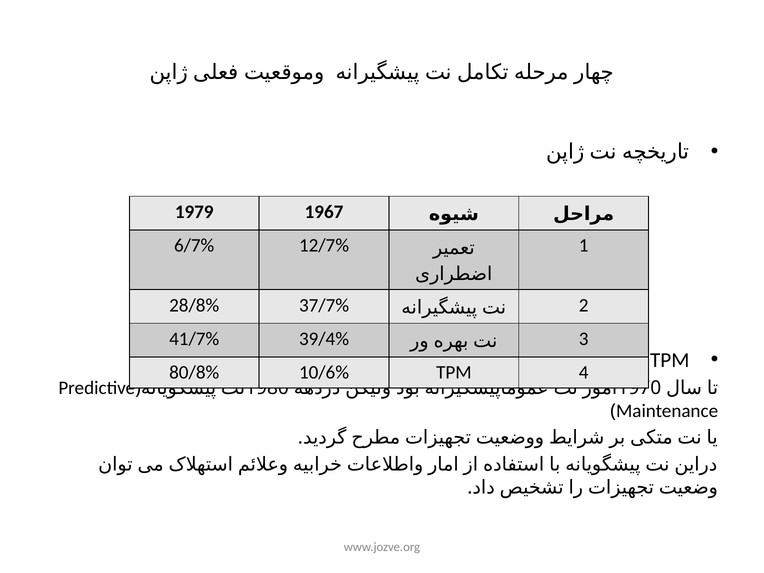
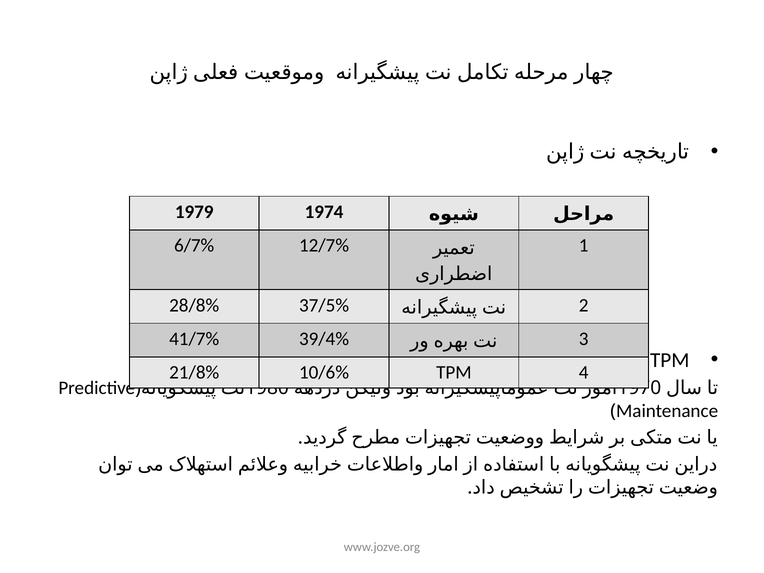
1967: 1967 -> 1974 (324, 212)
37/7%: 37/7% -> 37/5% (324, 305)
80/8%: 80/8% -> 21/8% (194, 373)
